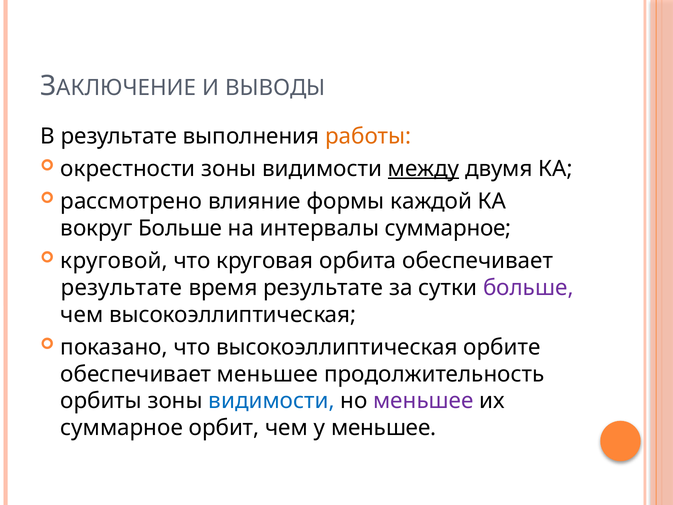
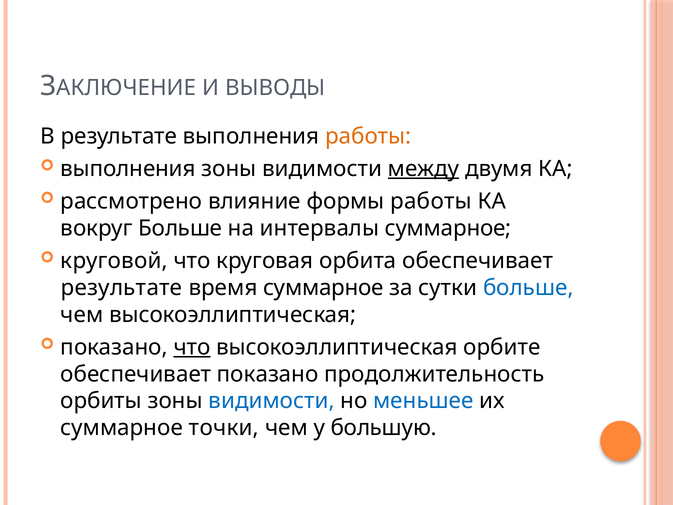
окрестности: окрестности -> выполнения (128, 169)
формы каждой: каждой -> работы (431, 201)
время результате: результате -> суммарное (323, 288)
больше colour: purple -> blue (528, 288)
что underline: none -> present (192, 347)
обеспечивает меньшее: меньшее -> показано (268, 374)
меньшее colour: purple -> blue (423, 401)
орбит: орбит -> точки (224, 428)
у меньшее: меньшее -> большую (384, 428)
